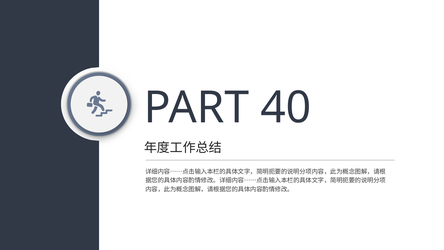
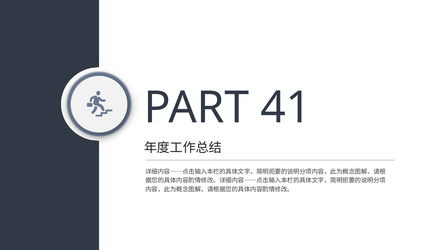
40: 40 -> 41 (286, 108)
